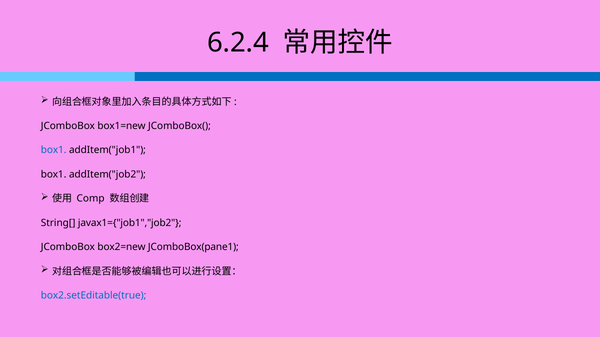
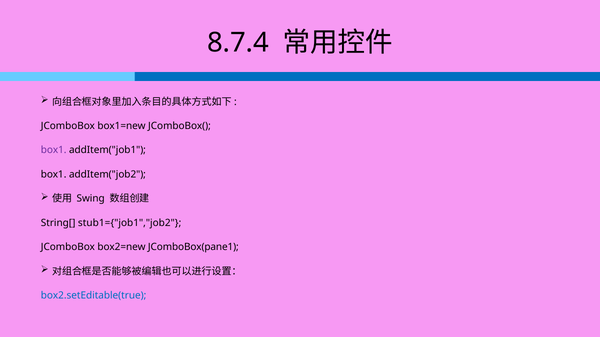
6.2.4: 6.2.4 -> 8.7.4 (238, 43)
box1 colour: blue -> purple (54, 150)
Comp: Comp -> Swing (91, 199)
javax1={"job1","job2: javax1={"job1","job2 -> stub1={"job1","job2 (130, 223)
